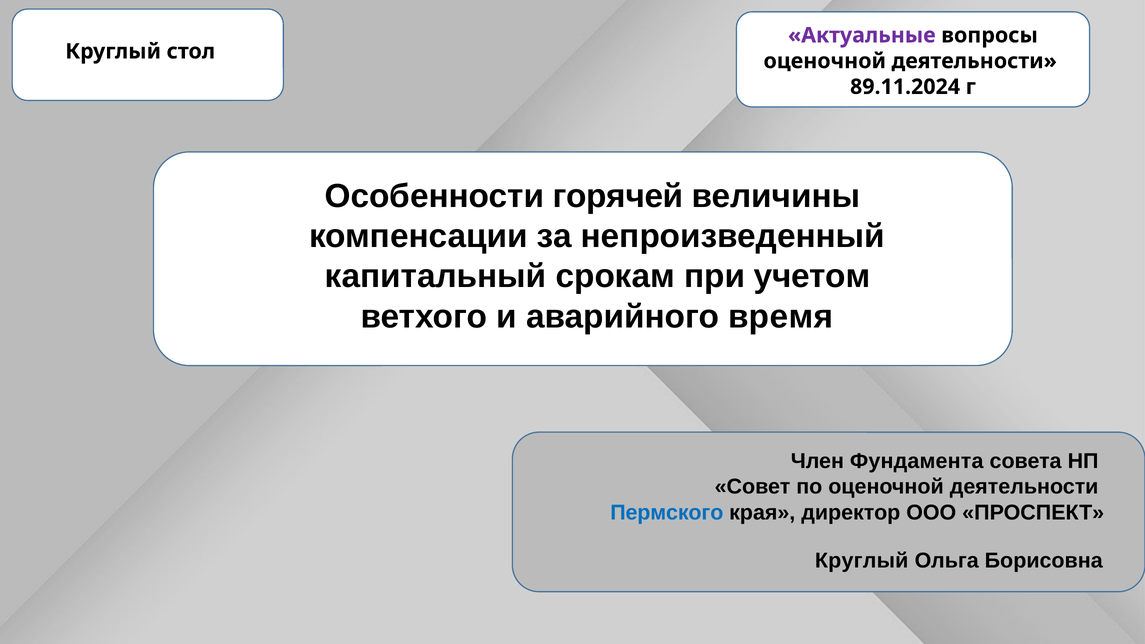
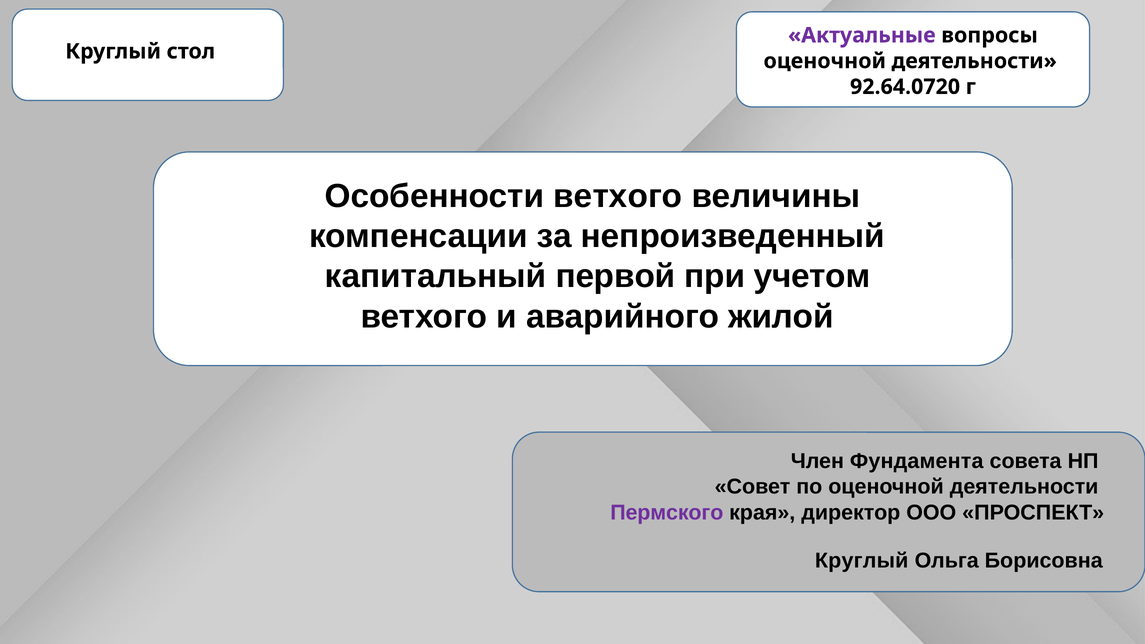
89.11.2024: 89.11.2024 -> 92.64.0720 (905, 87)
Особенности горячей: горячей -> ветхого (618, 196)
срокам: срокам -> первой (615, 276)
время: время -> жилой (781, 317)
Пермского colour: blue -> purple (667, 513)
